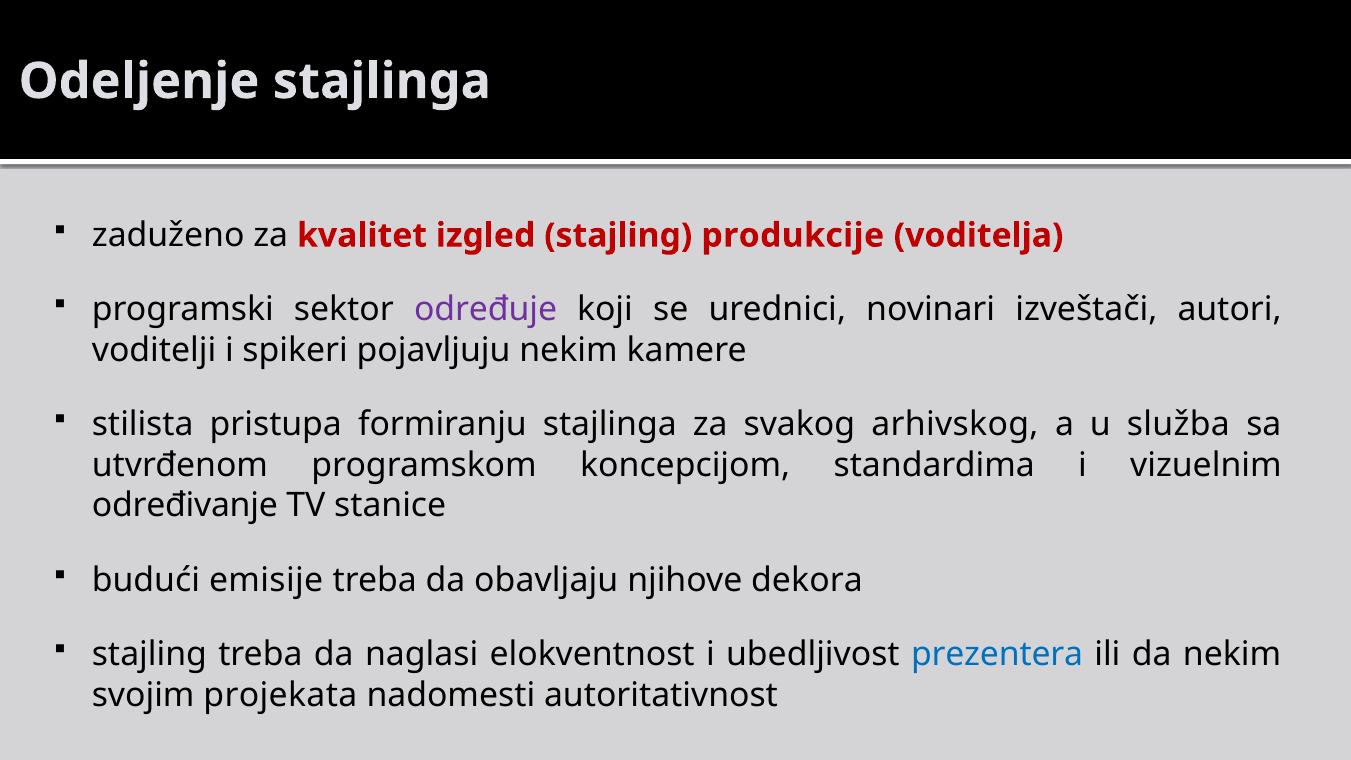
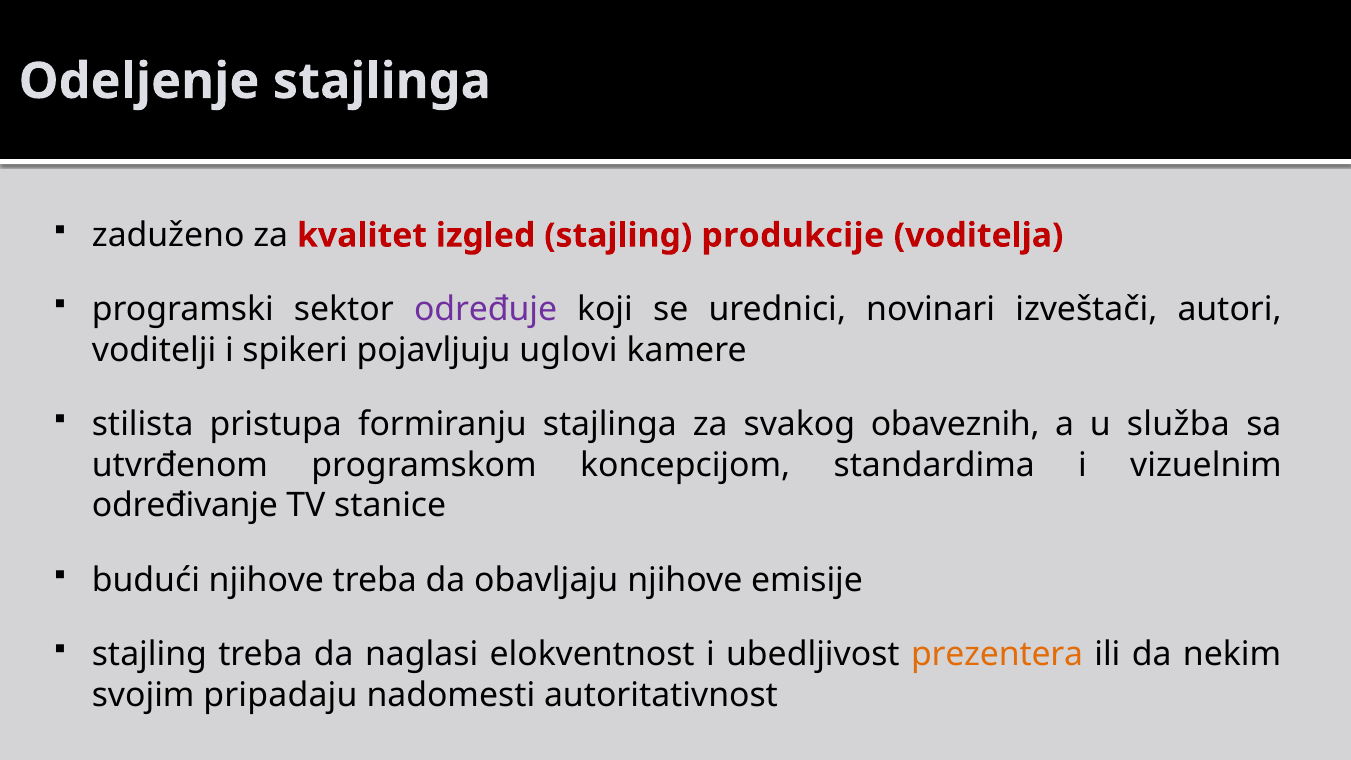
pojavljuju nekim: nekim -> uglovi (568, 350)
arhivskog: arhivskog -> obaveznih (955, 425)
budući emisije: emisije -> njihove (266, 580)
dekora: dekora -> emisije (807, 580)
prezentera colour: blue -> orange (997, 654)
projekata: projekata -> pripadaju (280, 695)
